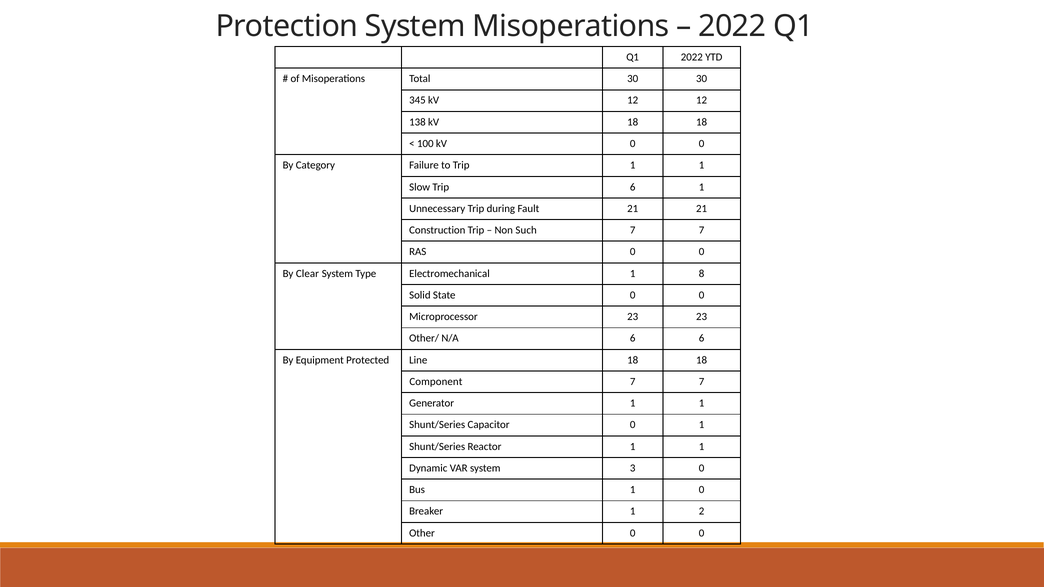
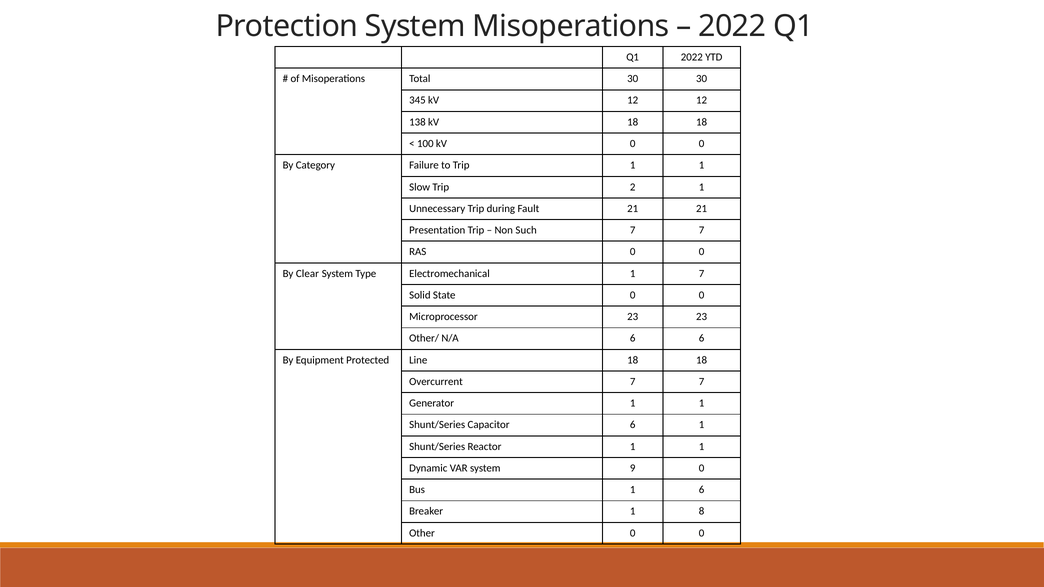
Trip 6: 6 -> 2 (633, 187)
Construction: Construction -> Presentation (437, 230)
1 8: 8 -> 7 (702, 274)
Component: Component -> Overcurrent (436, 382)
Capacitor 0: 0 -> 6 (633, 425)
3: 3 -> 9 (633, 468)
1 0: 0 -> 6 (702, 490)
2: 2 -> 8 (702, 512)
